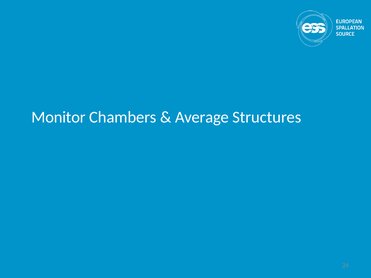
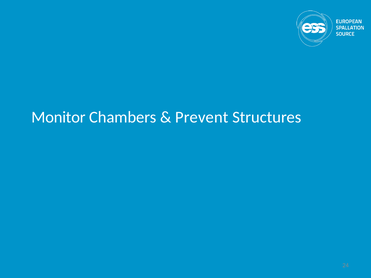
Average: Average -> Prevent (202, 117)
